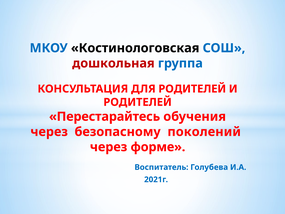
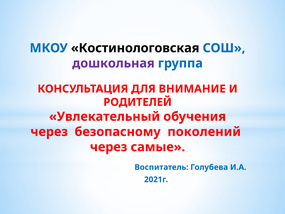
дошкольная colour: red -> purple (113, 63)
ДЛЯ РОДИТЕЛЕЙ: РОДИТЕЛЕЙ -> ВНИМАНИЕ (192, 89)
Перестарайтесь: Перестарайтесь -> Увлекательный (105, 116)
форме: форме -> самые (158, 147)
